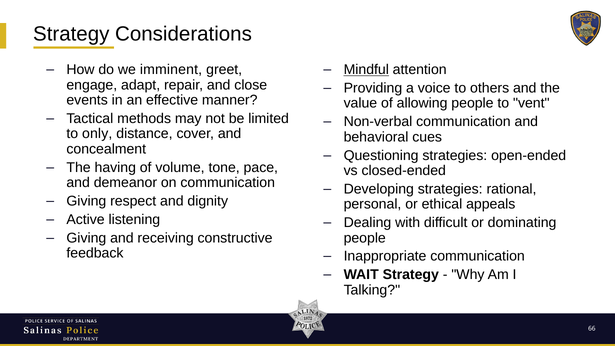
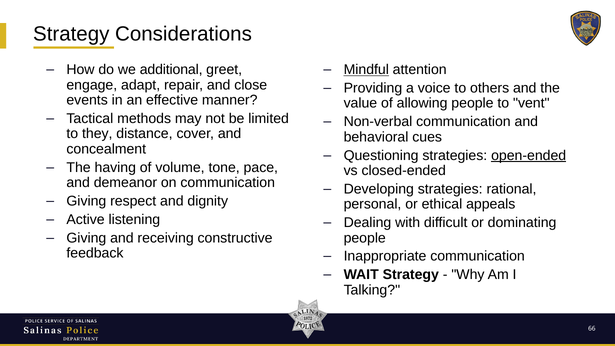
imminent: imminent -> additional (171, 70)
only: only -> they (97, 134)
open-ended underline: none -> present (529, 155)
